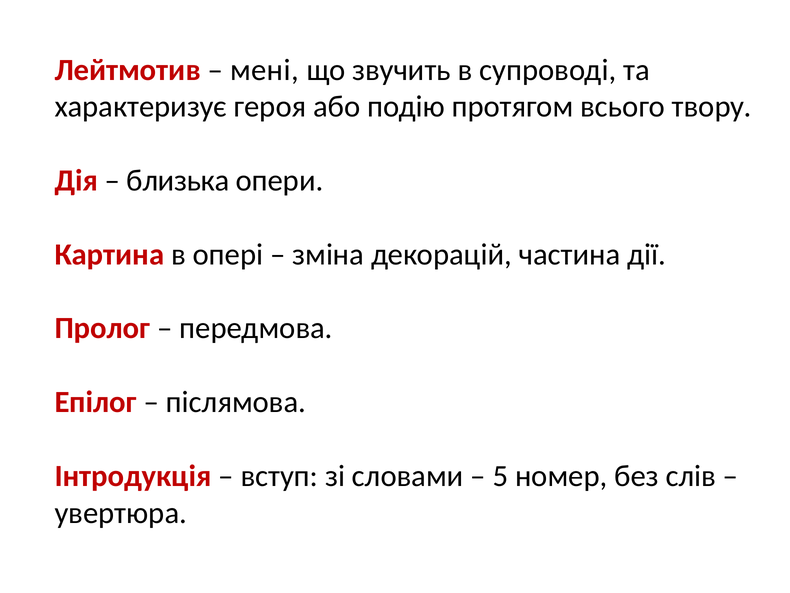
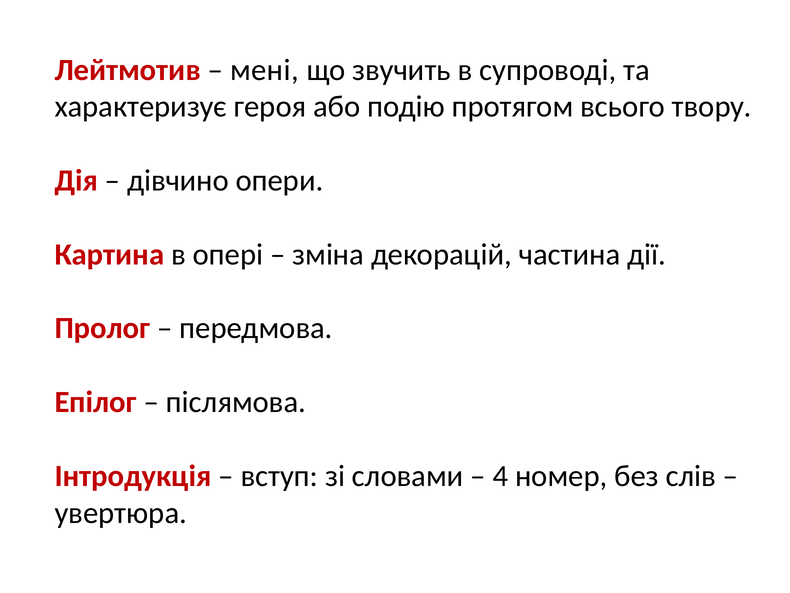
близька: близька -> дівчино (178, 181)
5: 5 -> 4 (500, 476)
